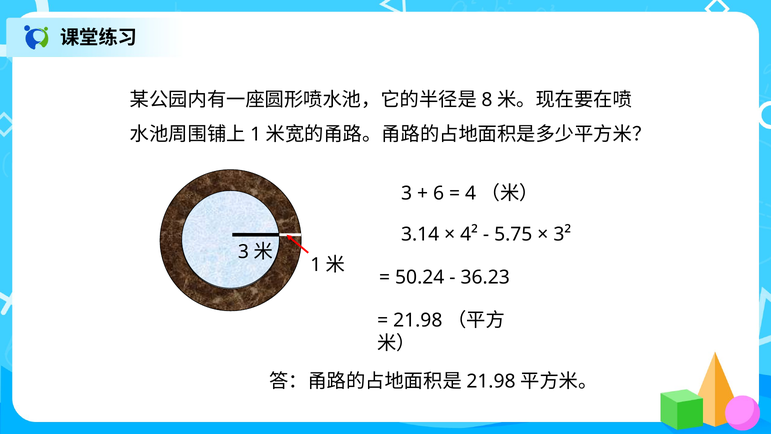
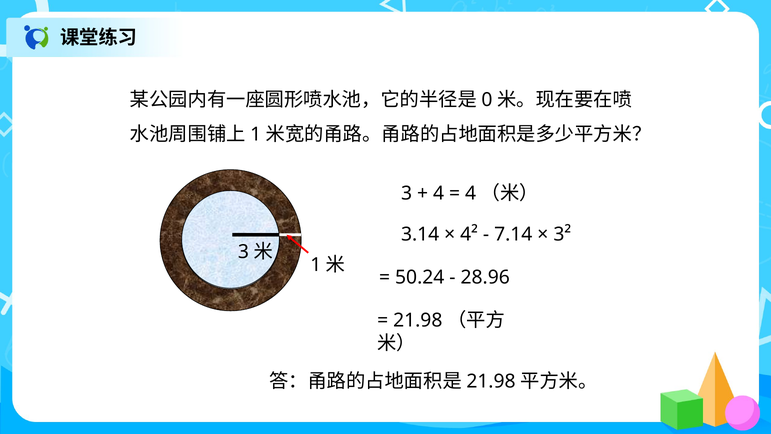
8: 8 -> 0 (487, 100)
6: 6 -> 4 (439, 193)
5.75: 5.75 -> 7.14 (513, 234)
36.23: 36.23 -> 28.96 (485, 277)
